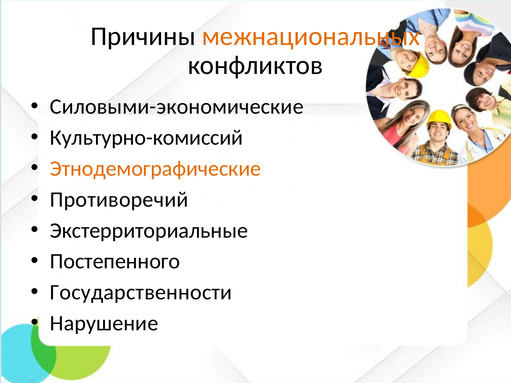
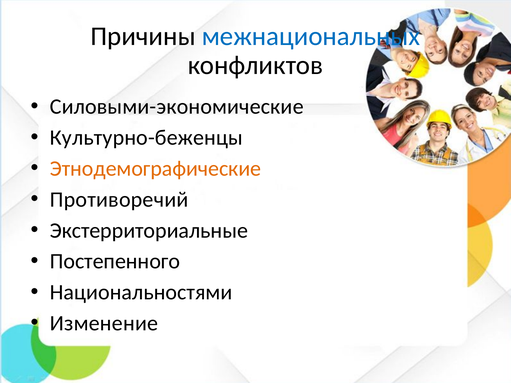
межнациональных colour: orange -> blue (311, 36)
Культурно-комиссий: Культурно-комиссий -> Культурно-беженцы (146, 138)
Государственности: Государственности -> Национальностями (141, 292)
Нарушение: Нарушение -> Изменение (104, 323)
